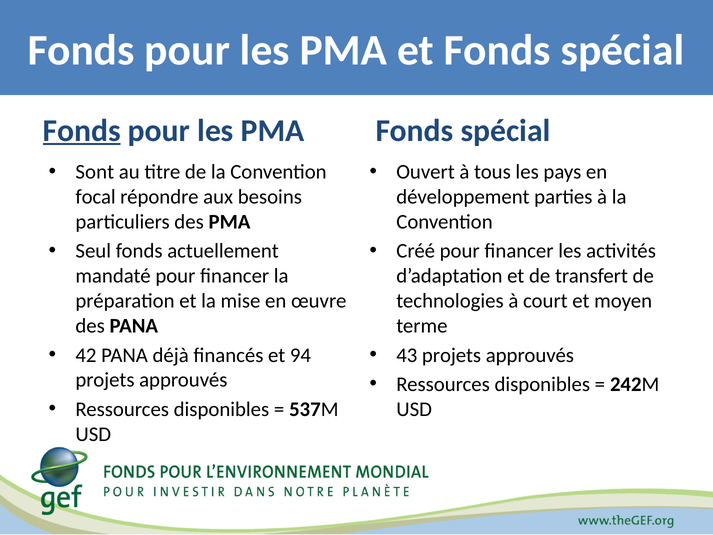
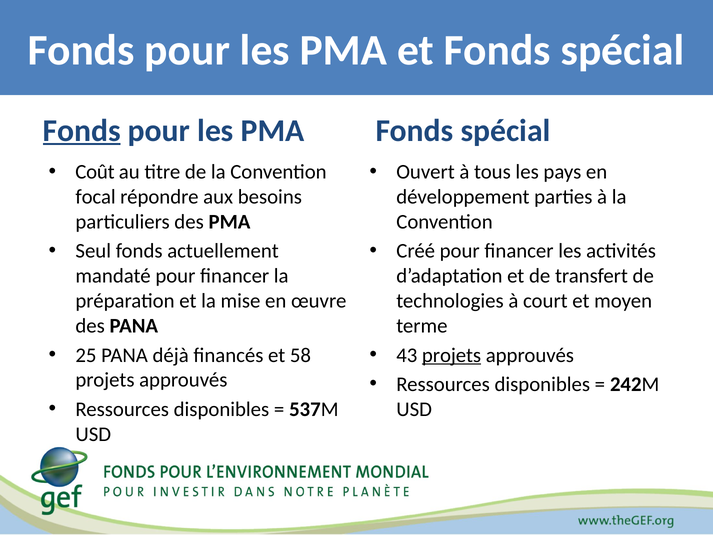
Sont: Sont -> Coût (95, 172)
42: 42 -> 25 (86, 355)
94: 94 -> 58 (300, 355)
projets underline: none -> present (452, 355)
